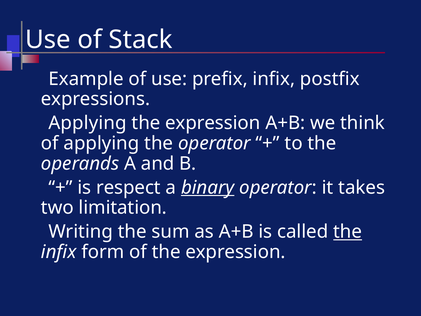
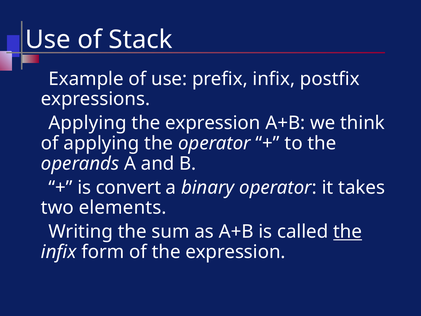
respect: respect -> convert (128, 187)
binary underline: present -> none (208, 187)
limitation: limitation -> elements (123, 208)
